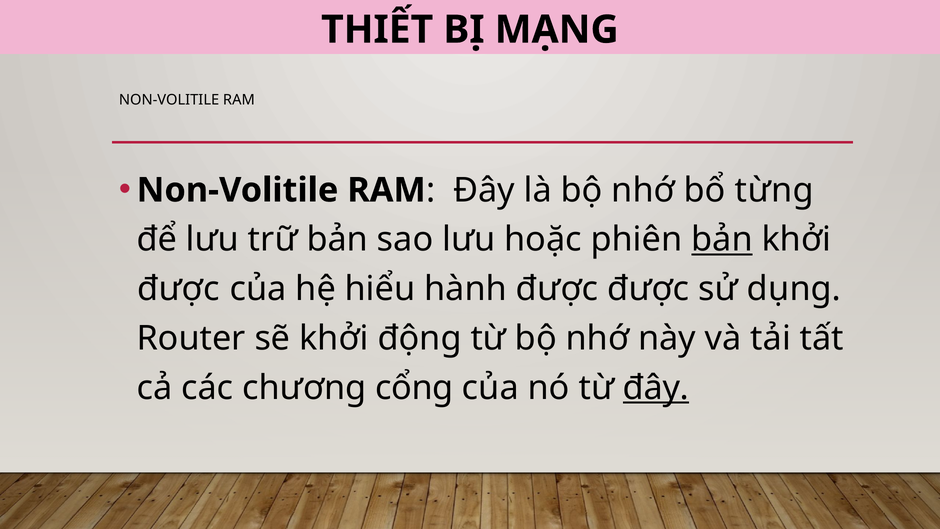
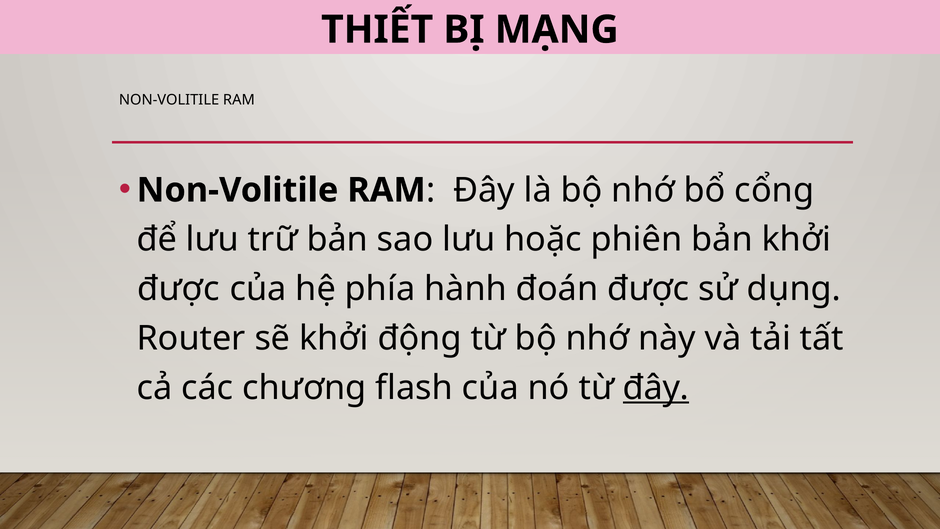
từng: từng -> cổng (774, 190)
bản underline: present -> none (722, 239)
hiểu: hiểu -> phía (380, 289)
hành được: được -> đoán (557, 289)
cổng: cổng -> flash (414, 388)
